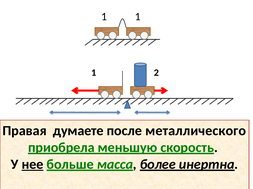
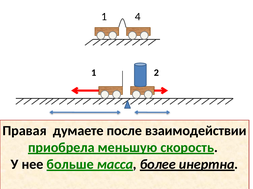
1: 1 -> 4 (138, 17)
металлического: металлического -> взаимодействии (196, 131)
нее underline: present -> none (33, 165)
